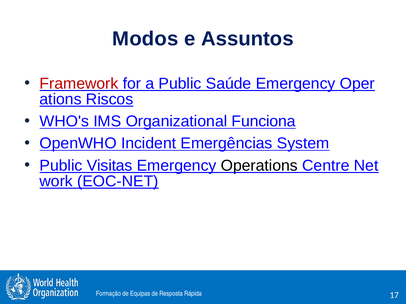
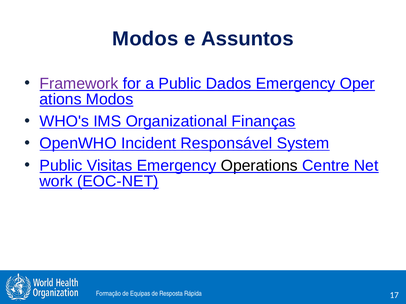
Framework colour: red -> purple (79, 84)
Saúde: Saúde -> Dados (229, 84)
Riscos: Riscos -> Modos (110, 99)
Funciona: Funciona -> Finanças (264, 122)
Emergências: Emergências -> Responsável (226, 144)
